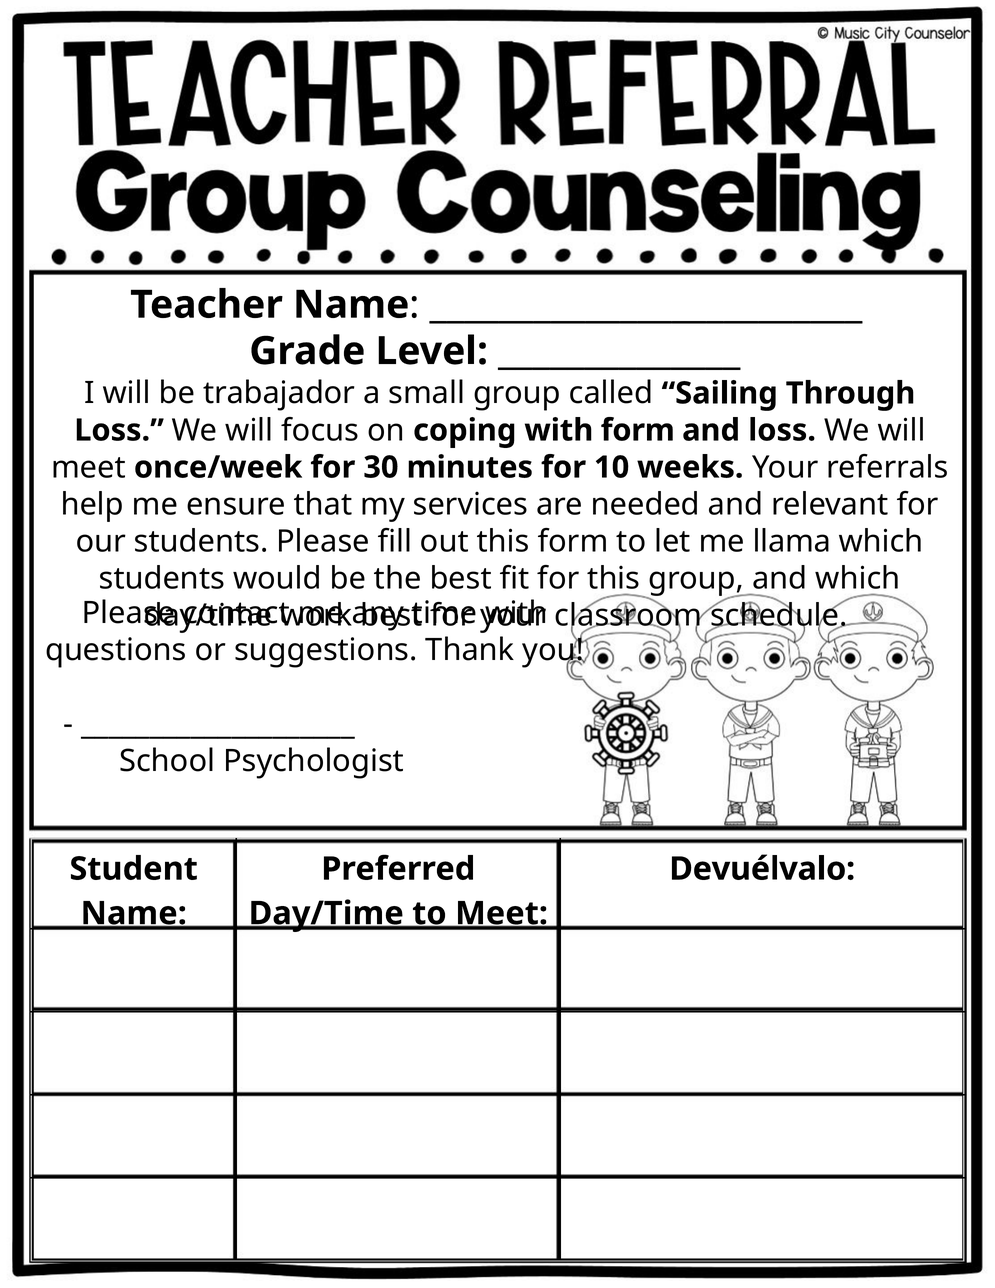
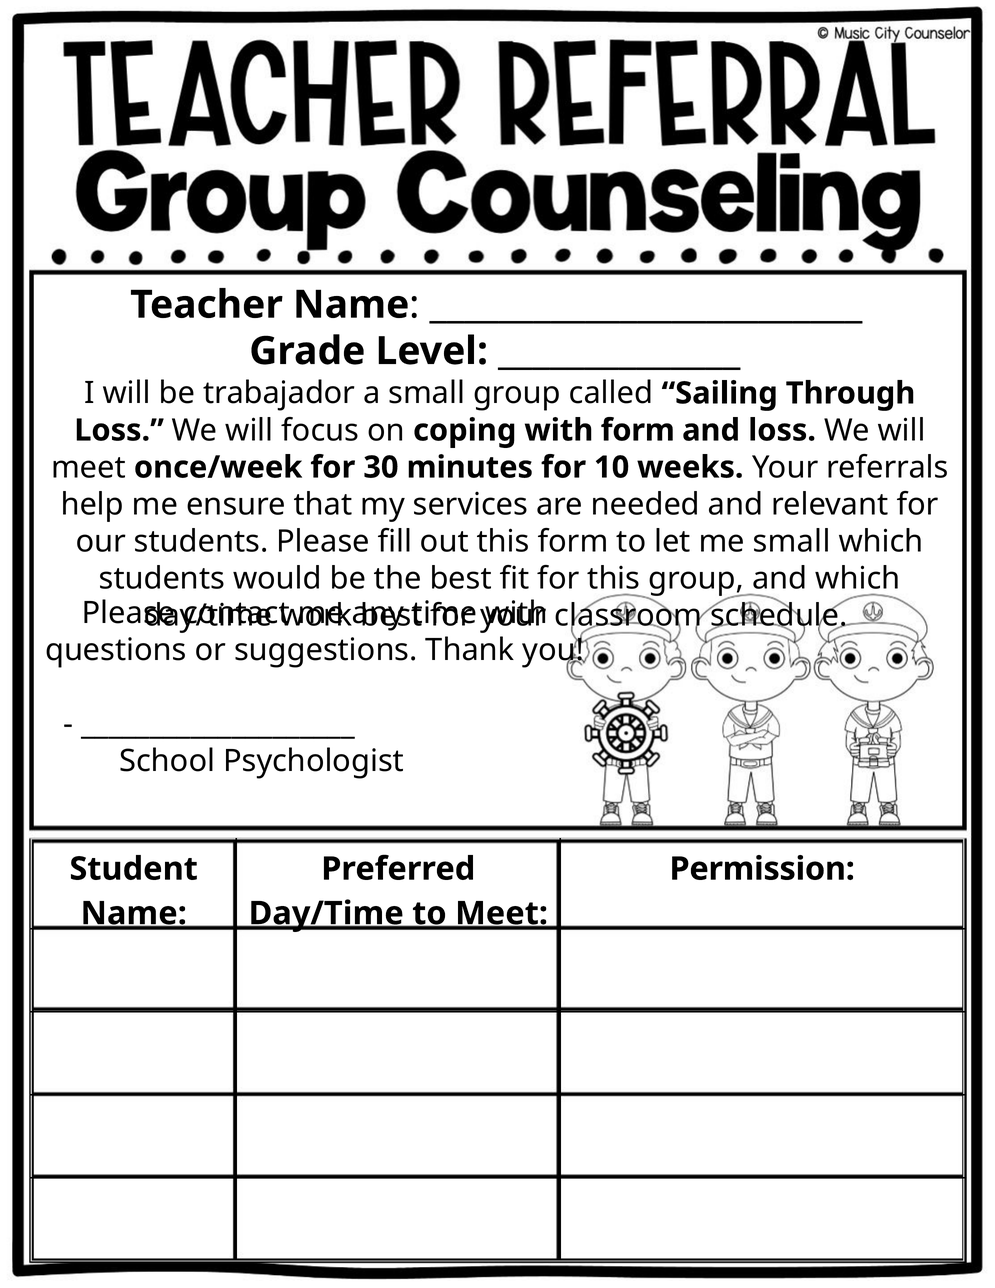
me llama: llama -> small (792, 541)
Devuélvalo: Devuélvalo -> Permission (762, 869)
